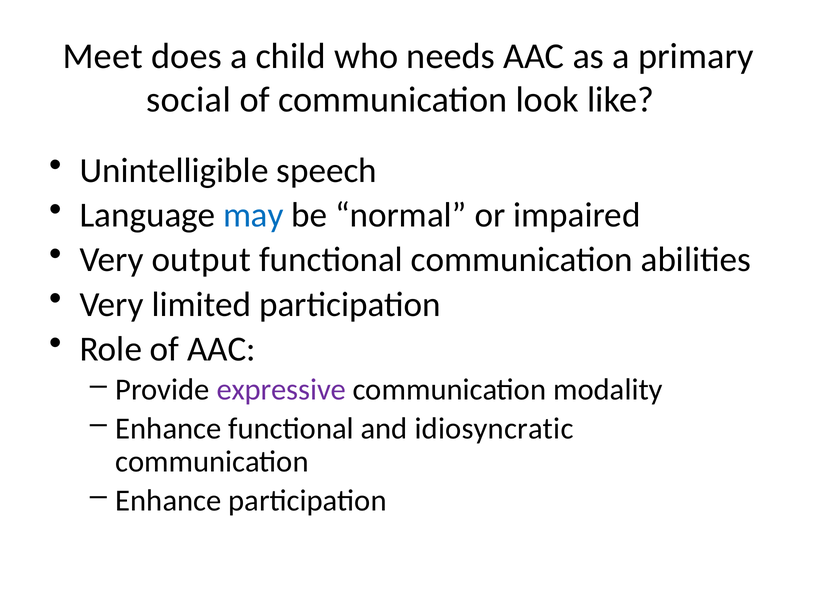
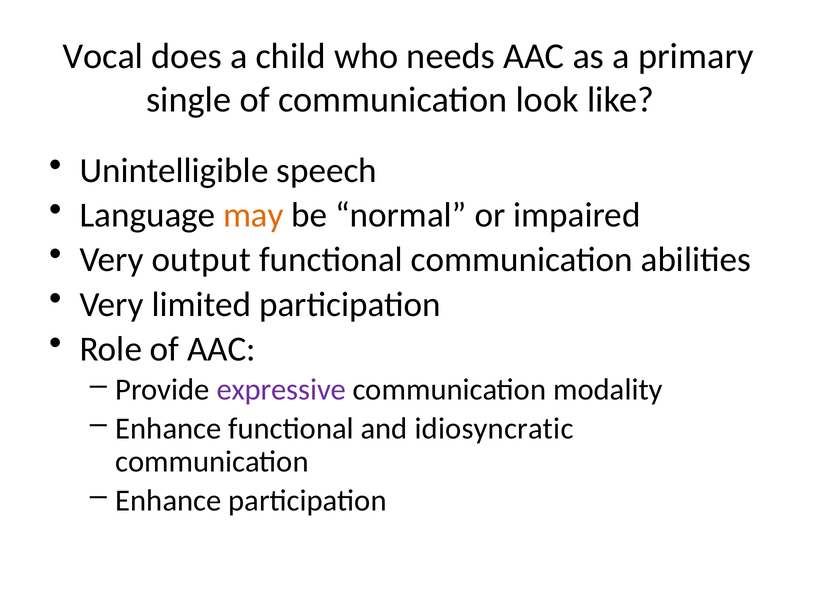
Meet: Meet -> Vocal (103, 56)
social: social -> single (189, 100)
may colour: blue -> orange (253, 215)
